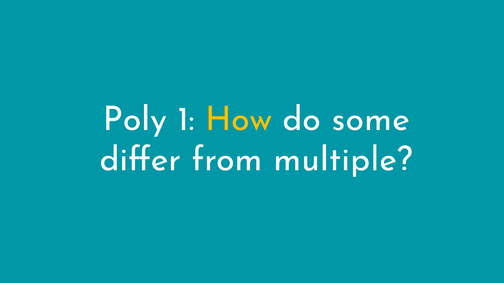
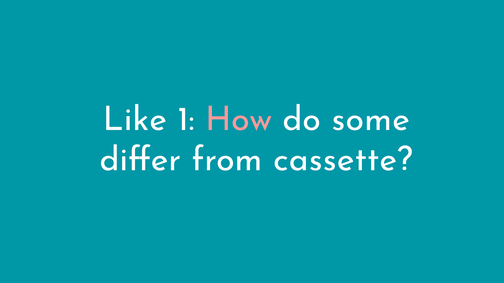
Poly: Poly -> Like (135, 119)
How colour: yellow -> pink (239, 119)
multiple: multiple -> cassette (343, 159)
